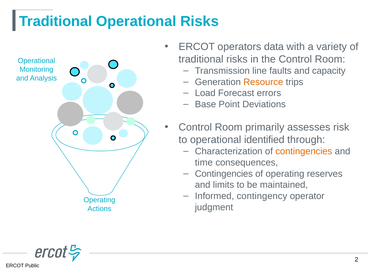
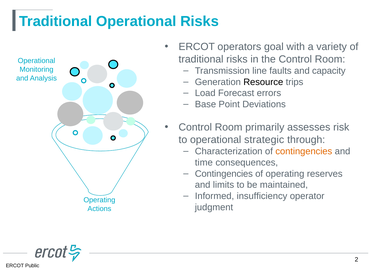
data: data -> goal (274, 47)
Resource colour: orange -> black (263, 82)
identified: identified -> strategic (264, 140)
contingency: contingency -> insufficiency (262, 196)
